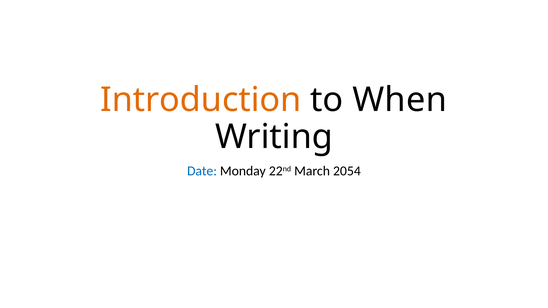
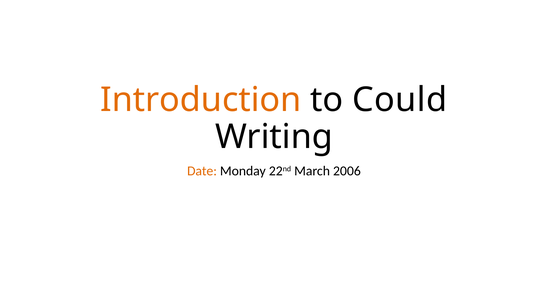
When: When -> Could (400, 100)
Date colour: blue -> orange (202, 171)
2054: 2054 -> 2006 (347, 171)
